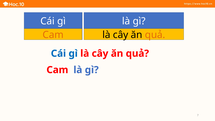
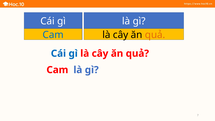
Cam colour: orange -> blue (53, 35)
